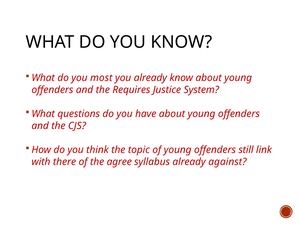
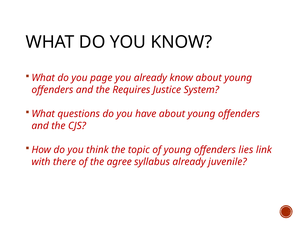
most: most -> page (101, 78)
still: still -> lies (246, 150)
against: against -> juvenile (227, 162)
